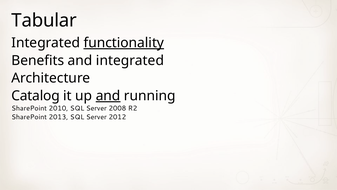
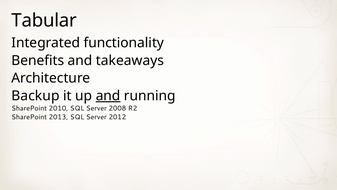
functionality underline: present -> none (124, 43)
and integrated: integrated -> takeaways (130, 60)
Catalog: Catalog -> Backup (35, 96)
